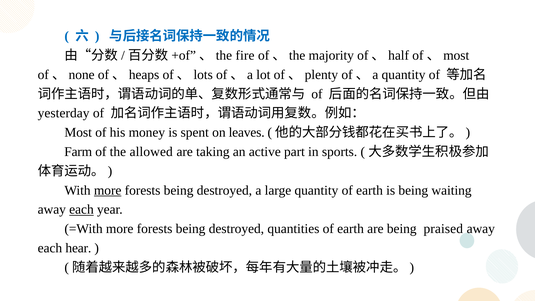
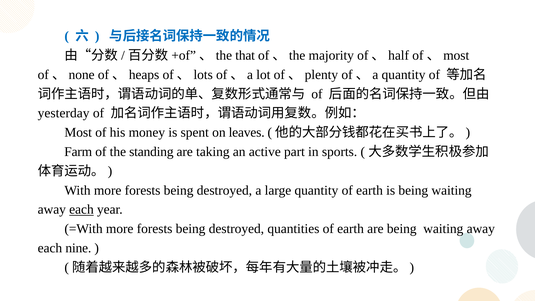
fire: fire -> that (245, 55)
allowed: allowed -> standing (151, 152)
more underline: present -> none (108, 190)
are being praised: praised -> waiting (443, 229)
hear: hear -> nine (78, 248)
